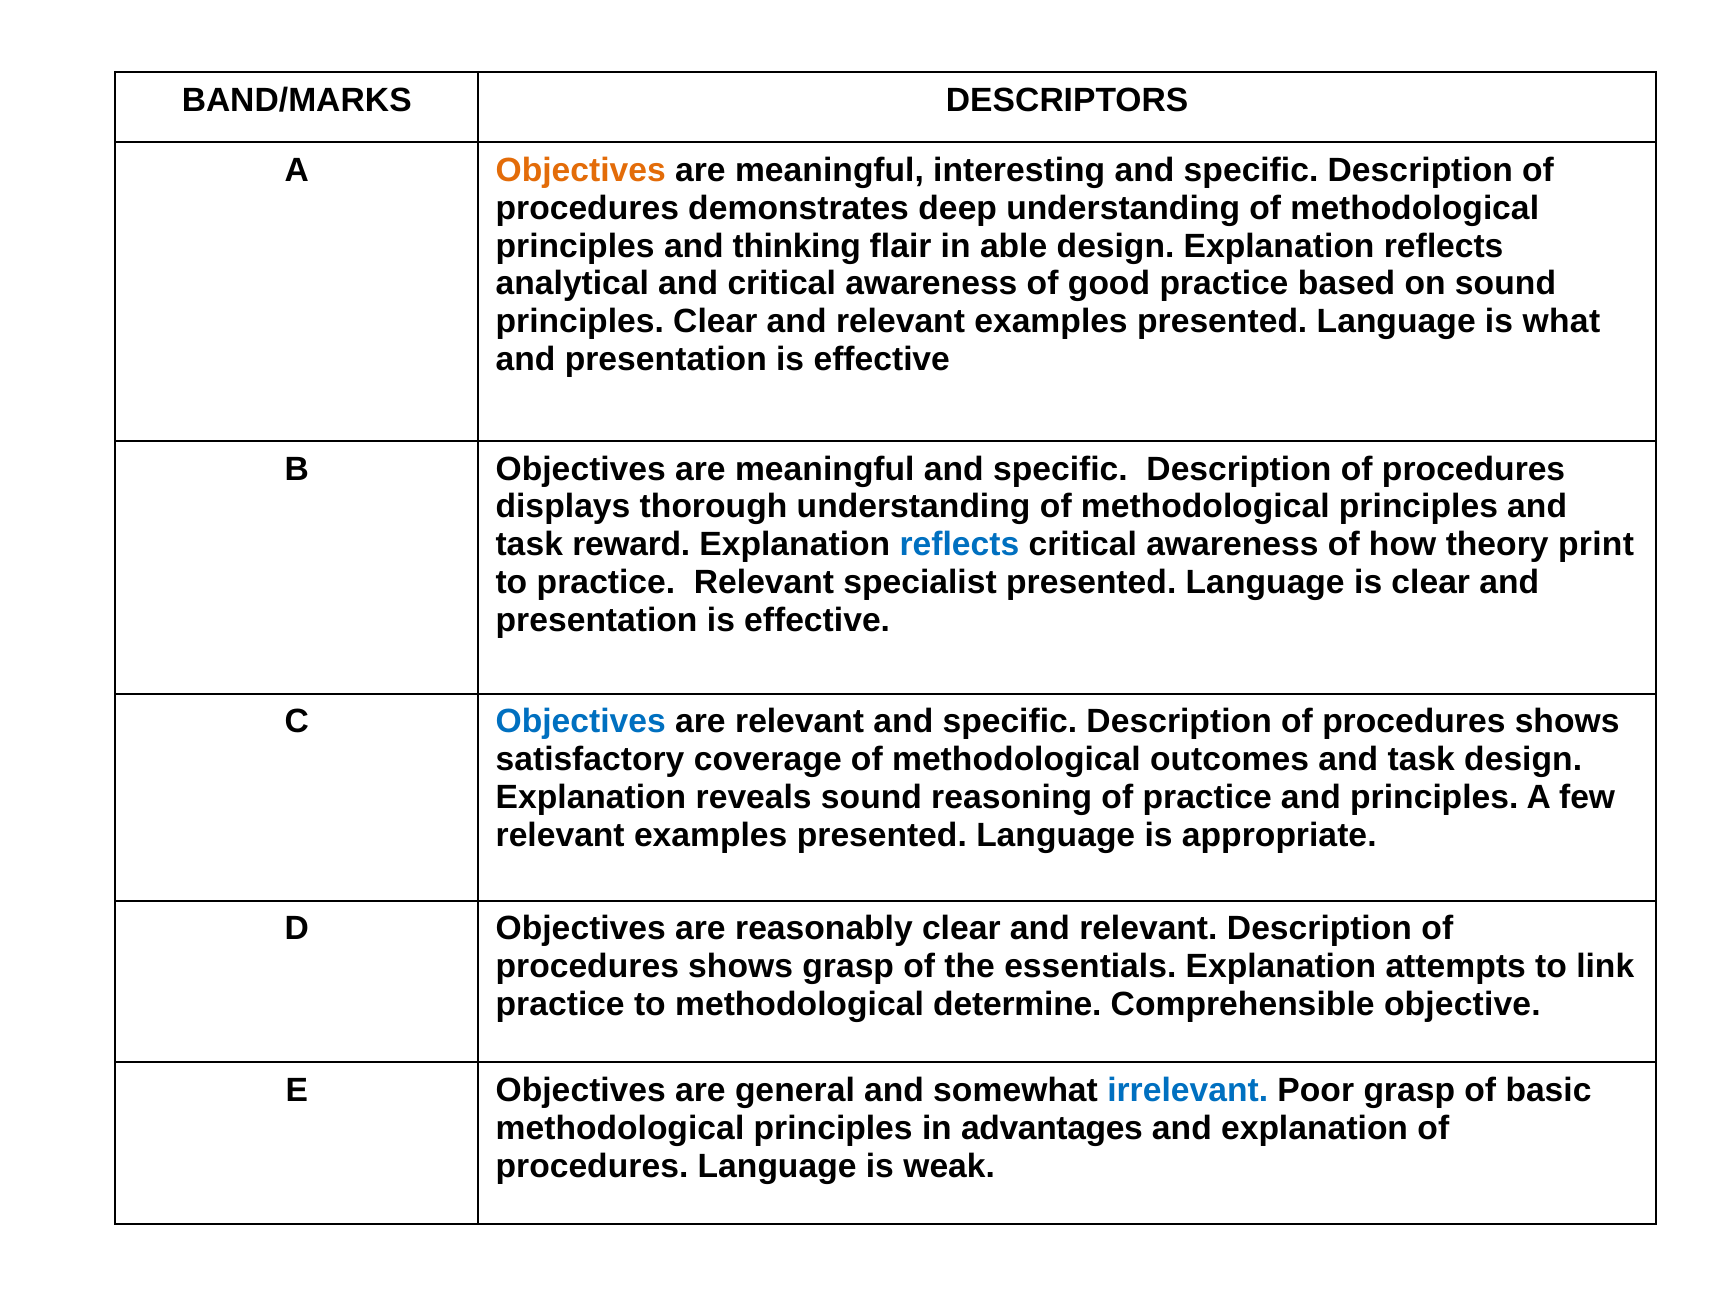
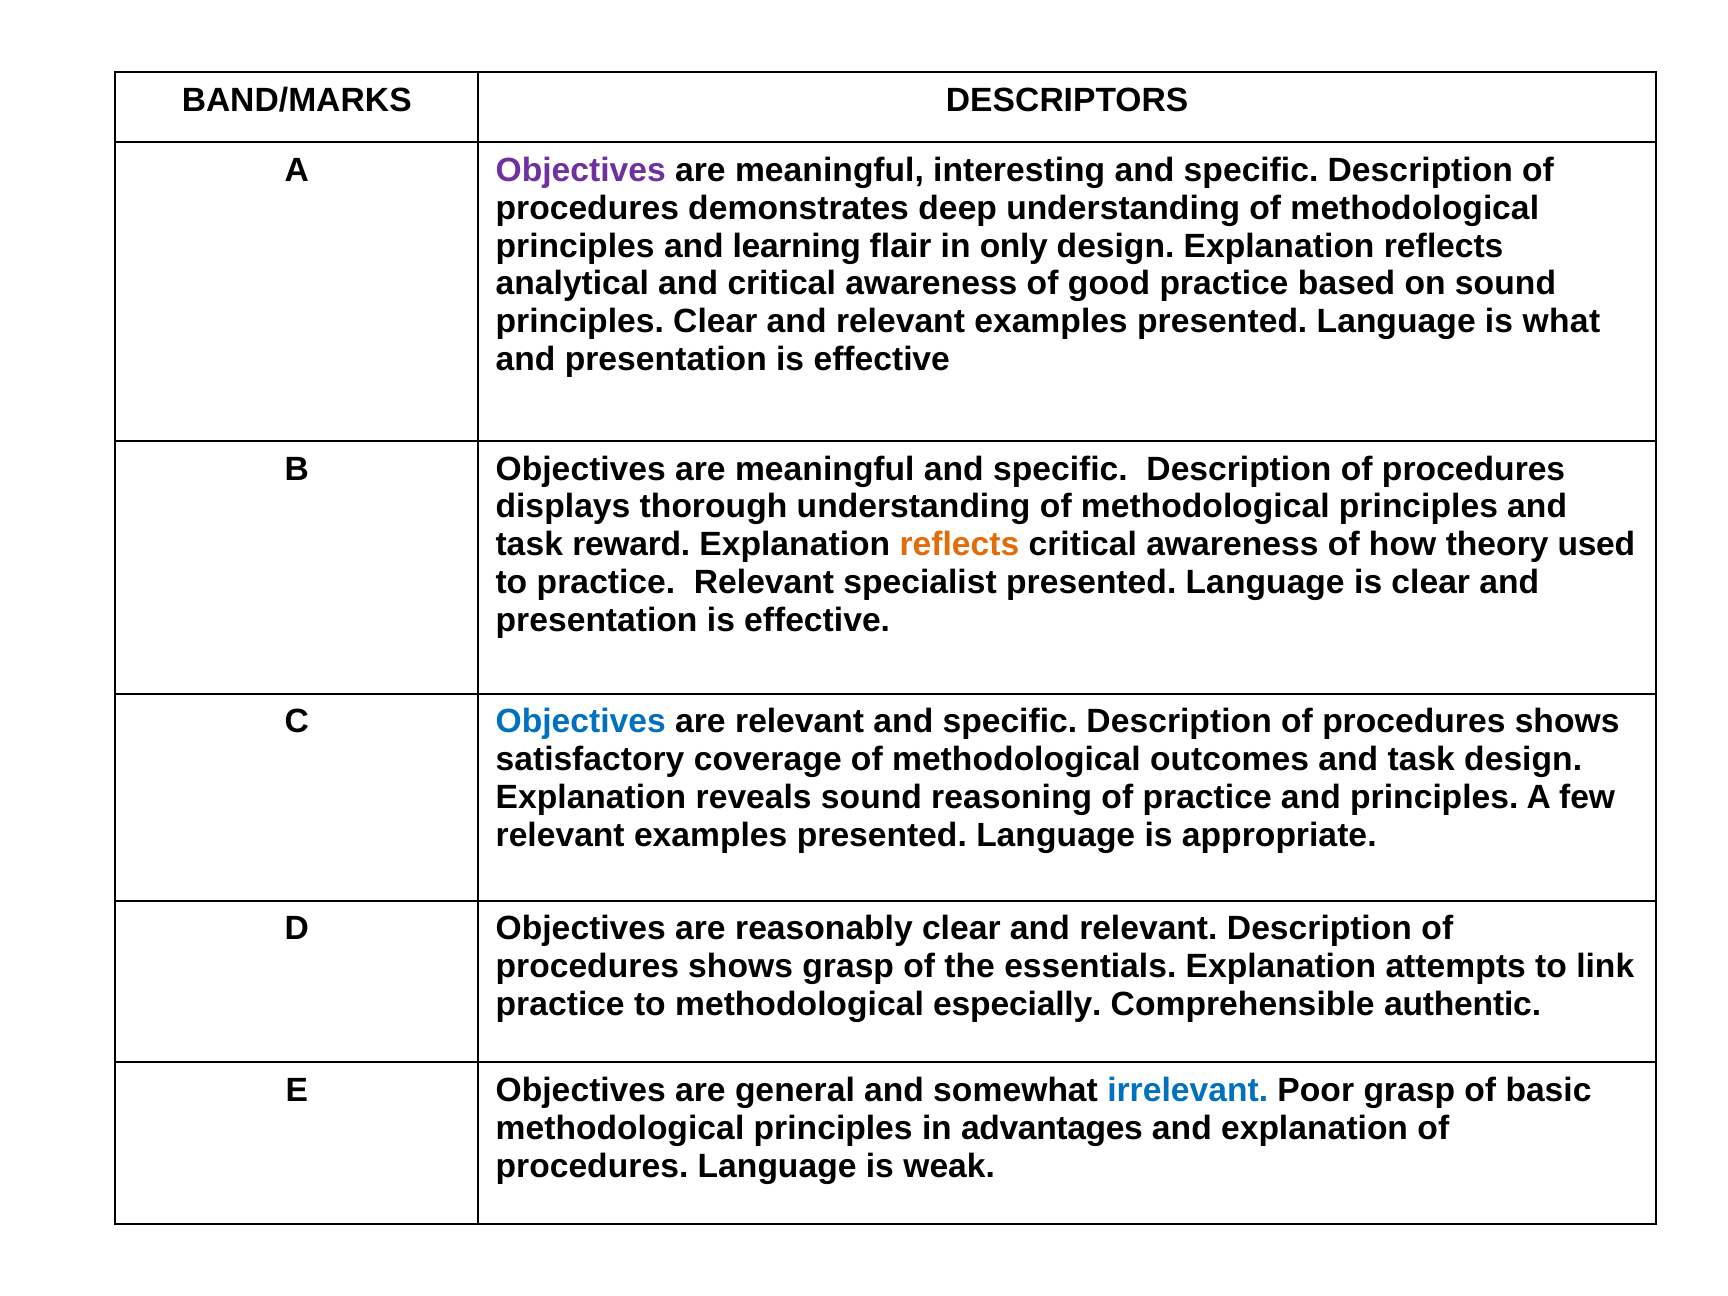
Objectives colour: orange -> purple (581, 171)
thinking: thinking -> learning (797, 246)
able: able -> only (1014, 246)
reflects colour: blue -> orange (959, 545)
print: print -> used (1596, 545)
determine: determine -> especially (1017, 1004)
objective: objective -> authentic (1463, 1004)
